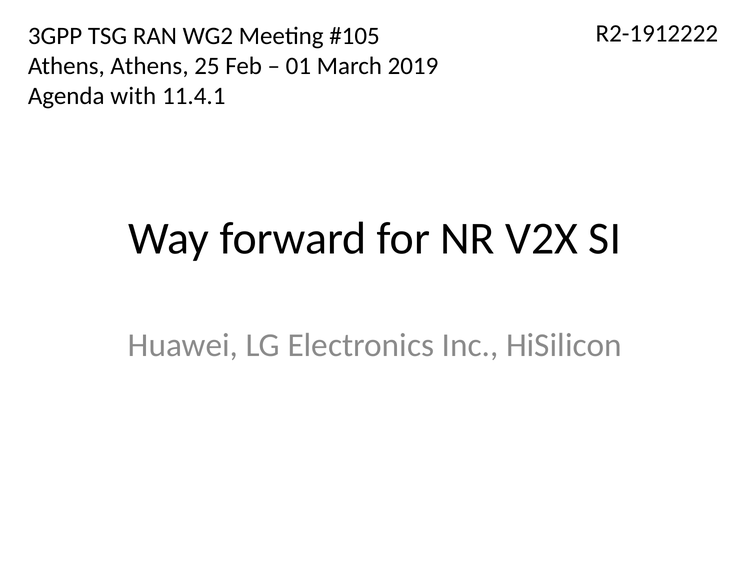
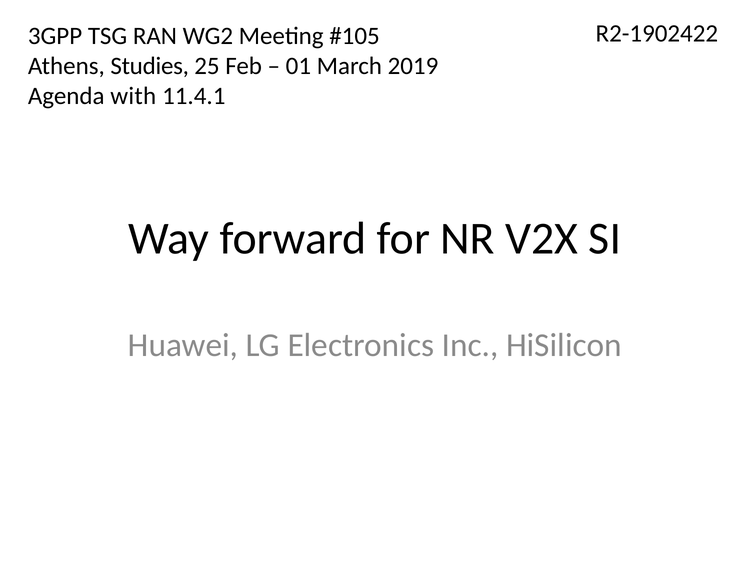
R2-1912222: R2-1912222 -> R2-1902422 (657, 33)
Athens Athens: Athens -> Studies (150, 66)
